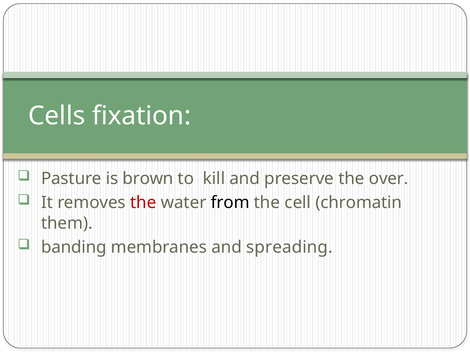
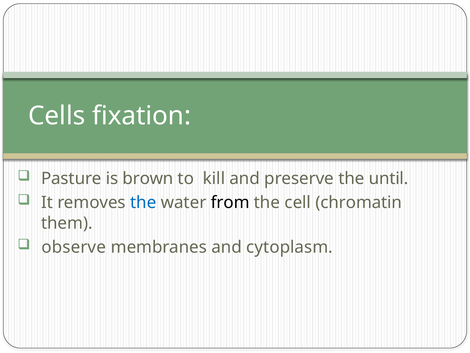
over: over -> until (389, 178)
the colour: red -> blue (143, 202)
banding: banding -> observe (74, 247)
spreading: spreading -> cytoplasm (290, 247)
